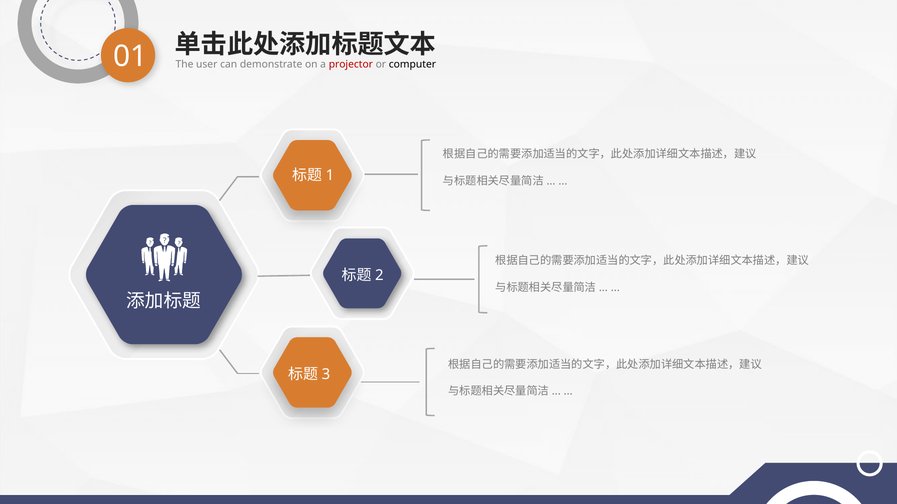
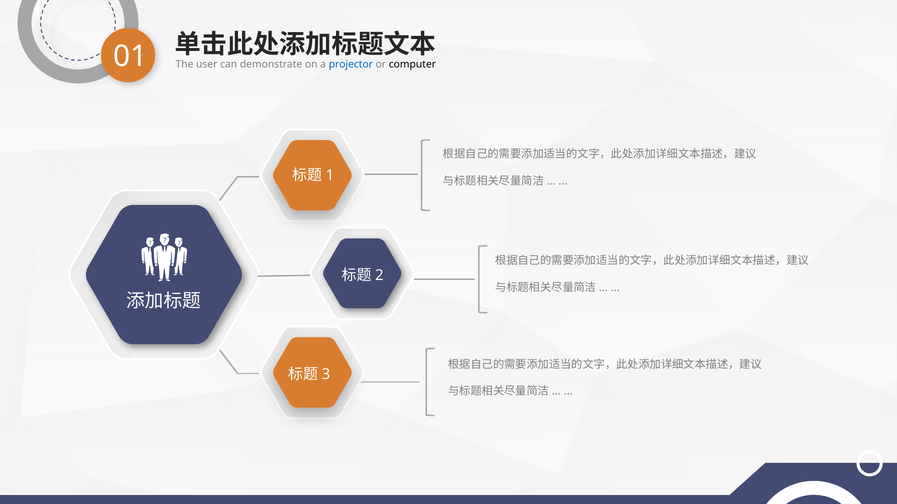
projector colour: red -> blue (351, 65)
